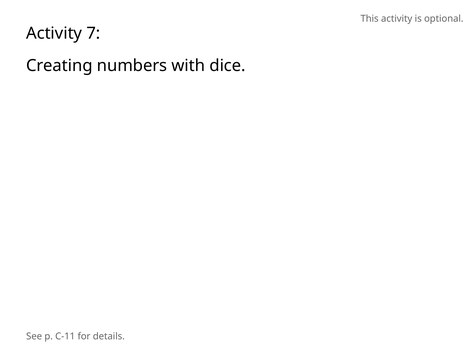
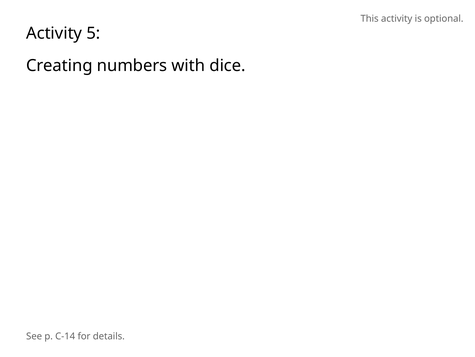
7: 7 -> 5 (93, 33)
C-11: C-11 -> C-14 (65, 336)
